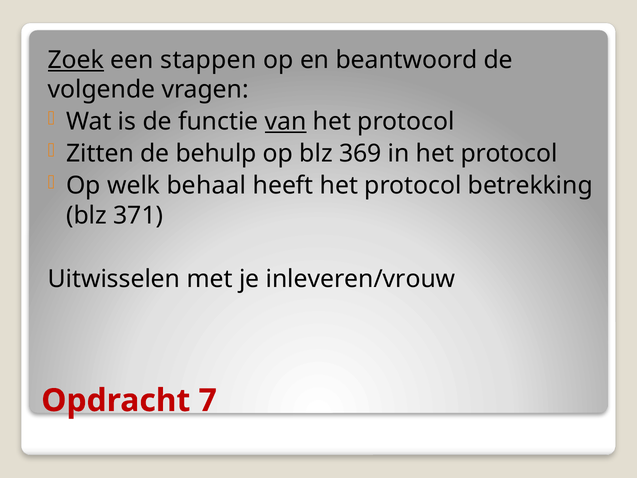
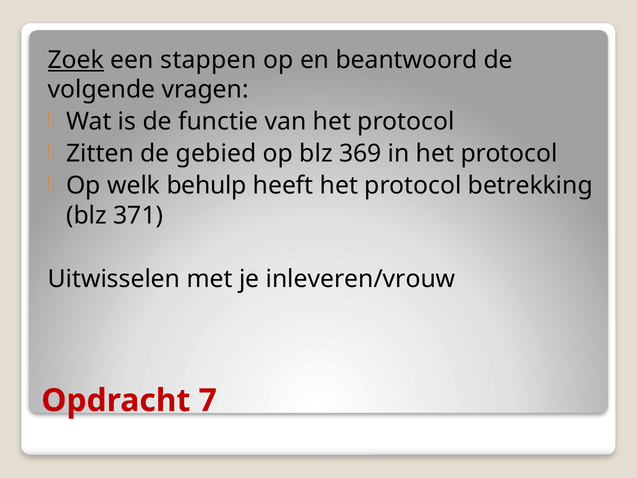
van underline: present -> none (286, 122)
behulp: behulp -> gebied (216, 154)
behaal: behaal -> behulp (207, 186)
